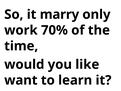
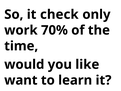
marry: marry -> check (59, 14)
